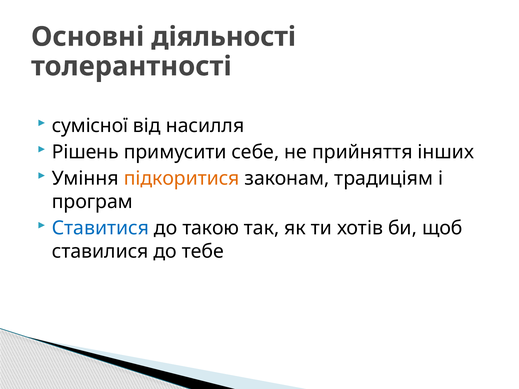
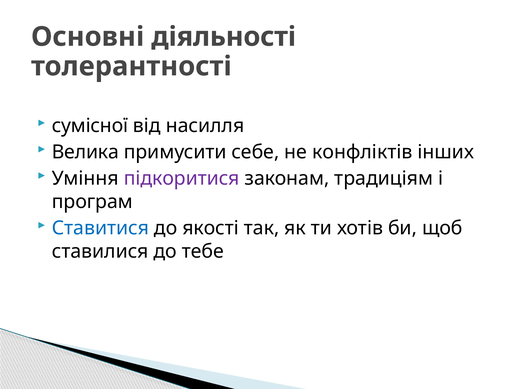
Рішень: Рішень -> Велика (85, 152)
прийняття: прийняття -> конфліктів (362, 152)
підкоритися colour: orange -> purple (182, 178)
такою: такою -> якості (211, 228)
